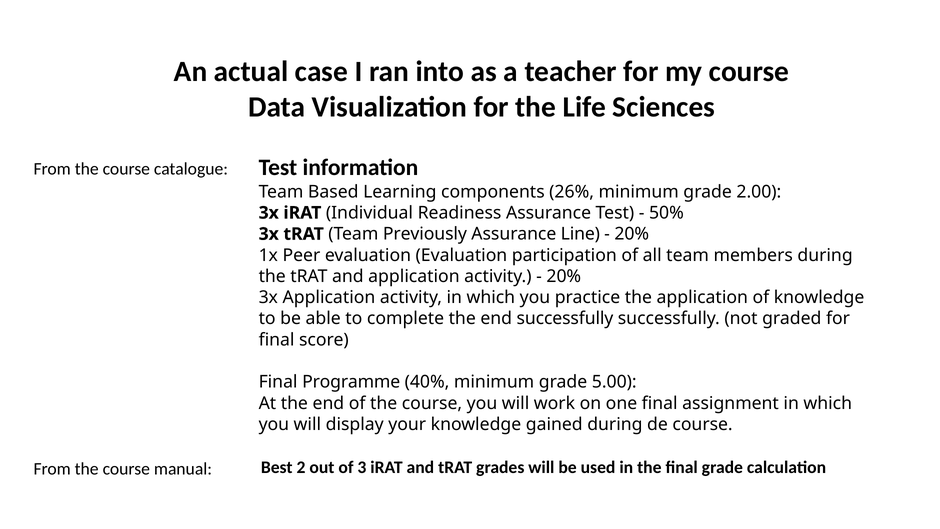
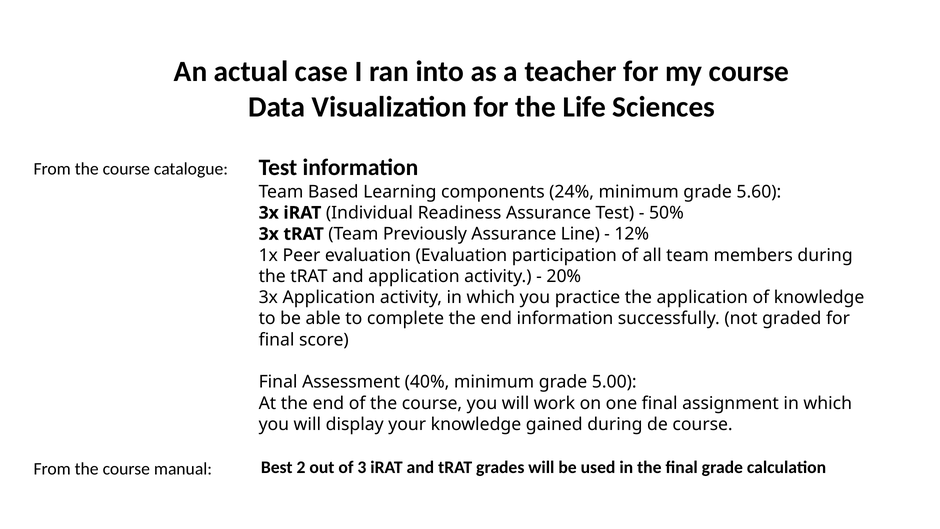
26%: 26% -> 24% (572, 192)
2.00: 2.00 -> 5.60 (759, 192)
20%: 20% -> 12% (632, 234)
end successfully: successfully -> information (565, 319)
Programme: Programme -> Assessment (351, 382)
